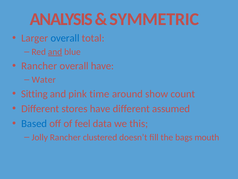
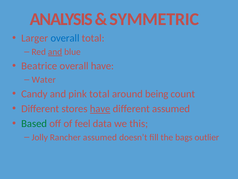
Rancher: Rancher -> Beatrice (39, 66)
Sitting: Sitting -> Candy (34, 94)
pink time: time -> total (99, 94)
show: show -> being (157, 94)
have underline: none -> present (100, 108)
Based colour: blue -> green (34, 123)
Rancher clustered: clustered -> assumed (100, 137)
mouth: mouth -> outlier (207, 137)
